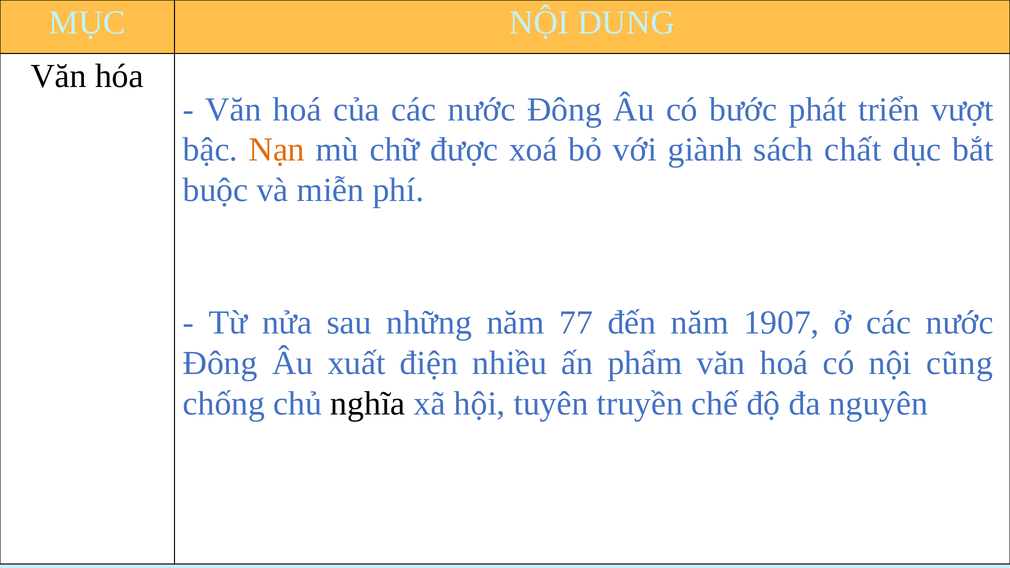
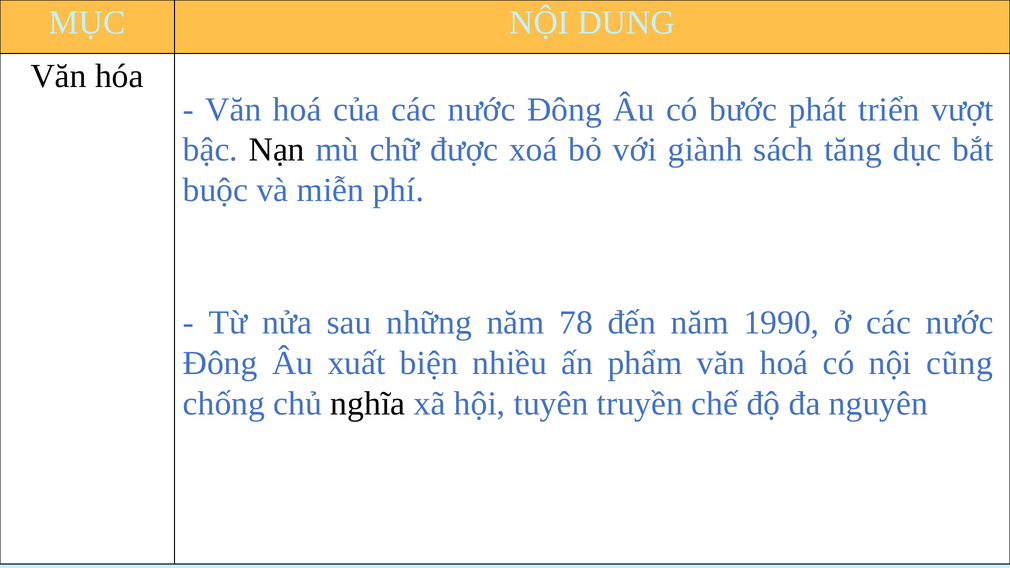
Nạn colour: orange -> black (277, 150)
chất: chất -> tăng (853, 150)
77: 77 -> 78 (576, 323)
1907: 1907 -> 1990 (781, 323)
xuất điện: điện -> biện (429, 363)
